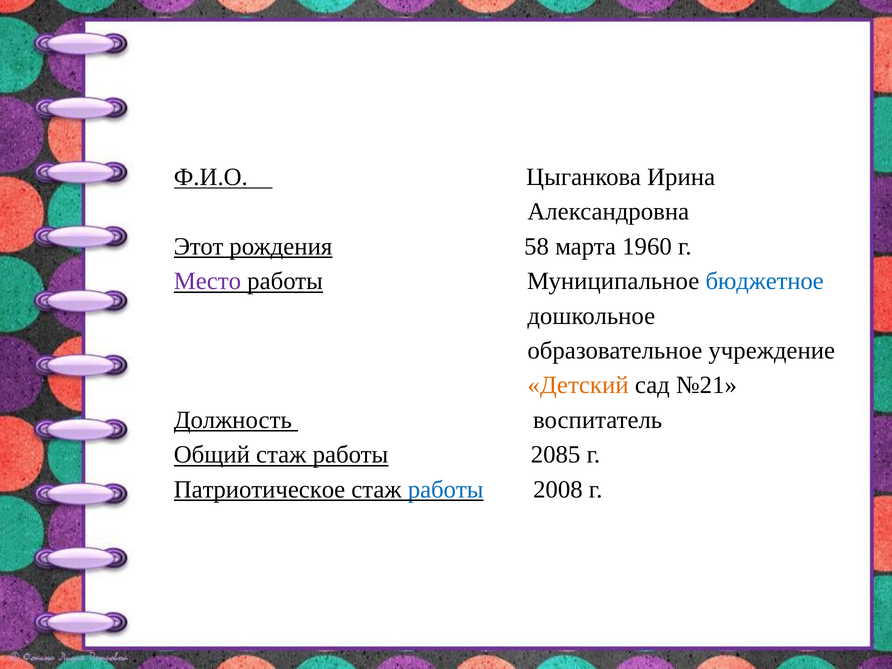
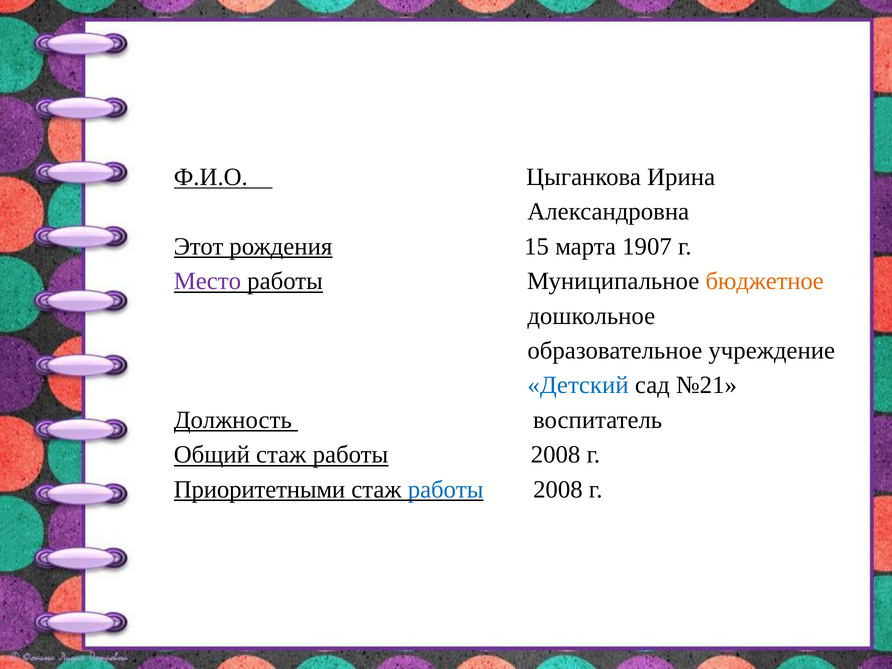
58: 58 -> 15 (537, 246)
1960: 1960 -> 1907 (647, 246)
бюджетное colour: blue -> orange (765, 281)
Детский colour: orange -> blue (578, 385)
Общий стаж работы 2085: 2085 -> 2008 (556, 455)
Патриотическое: Патриотическое -> Приоритетными (260, 489)
